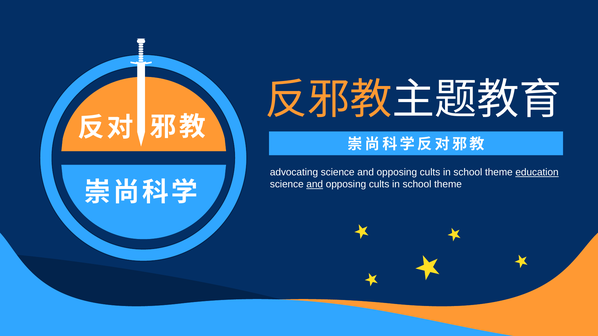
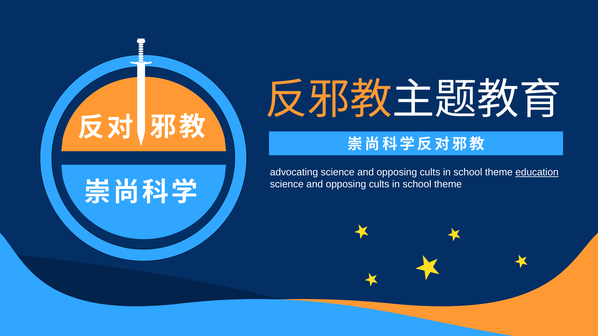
and underline: present -> none (315, 184)
